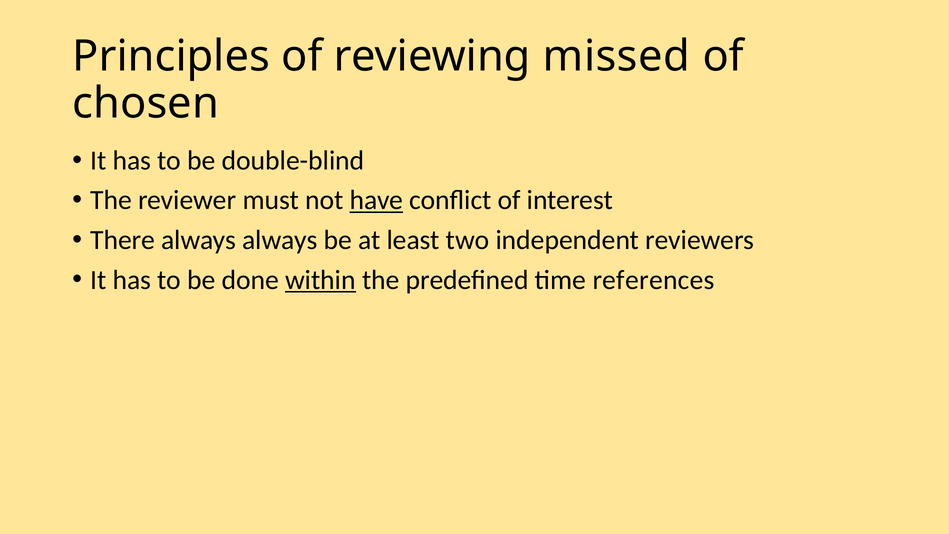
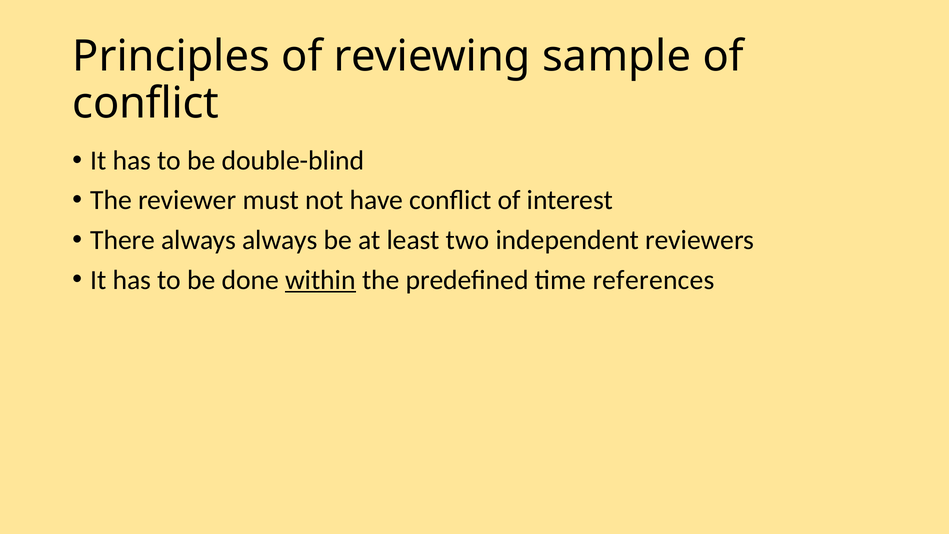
missed: missed -> sample (617, 56)
chosen: chosen -> conflict (146, 103)
have underline: present -> none (376, 200)
